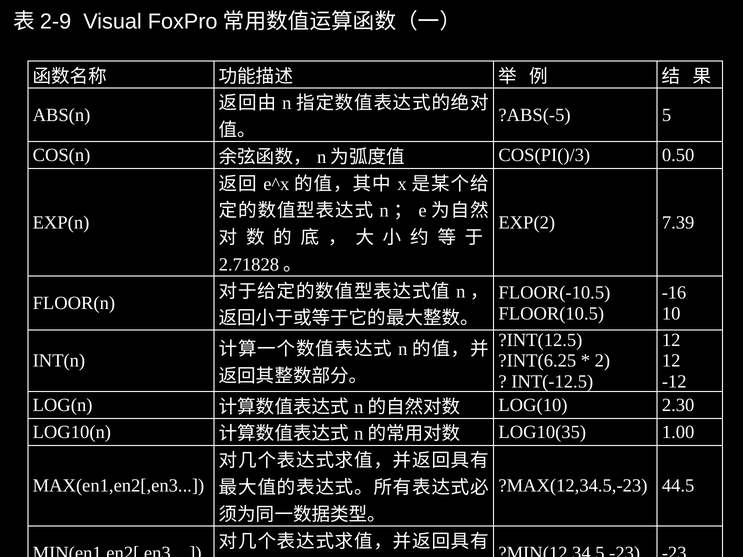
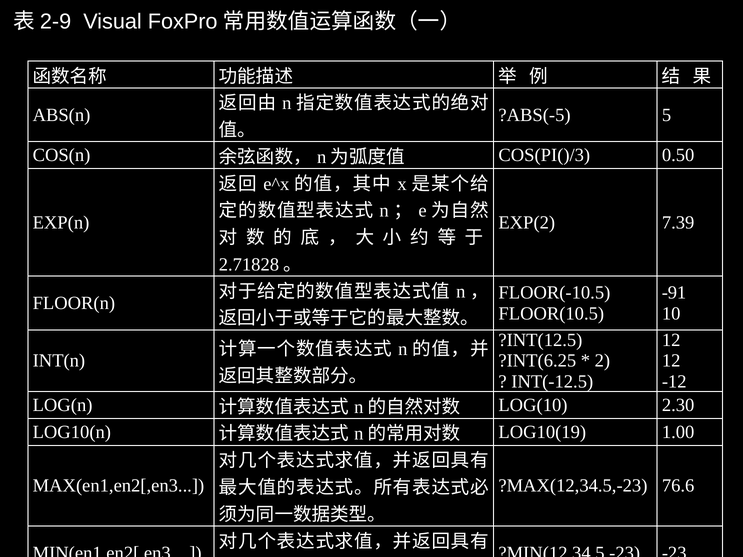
-16: -16 -> -91 (674, 293)
LOG10(35: LOG10(35 -> LOG10(19 (542, 432)
44.5: 44.5 -> 76.6 (678, 486)
